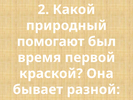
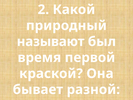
помогают: помогают -> называют (51, 41)
